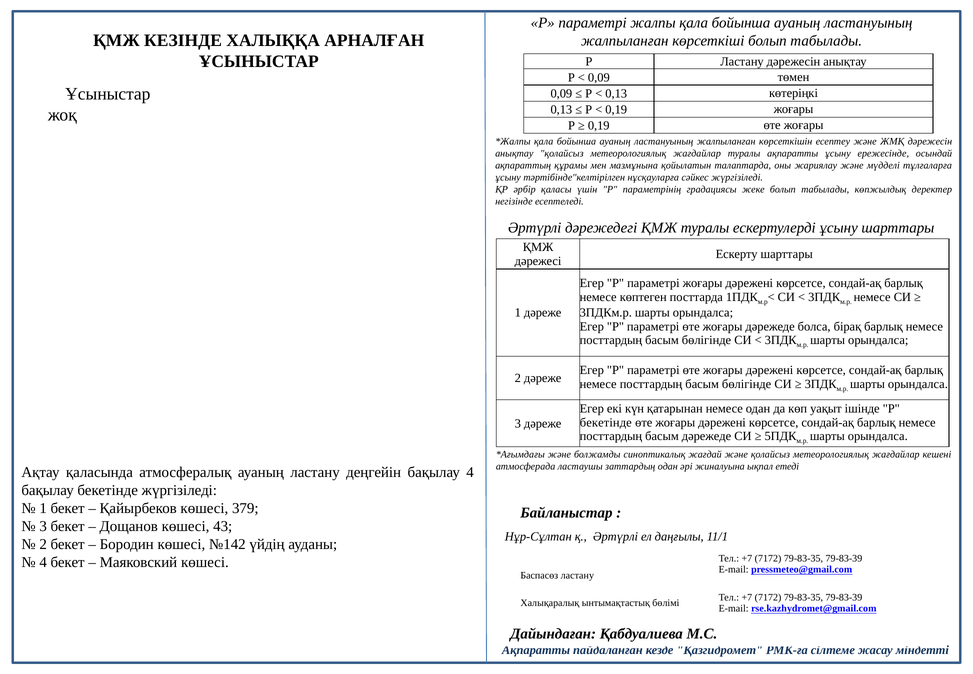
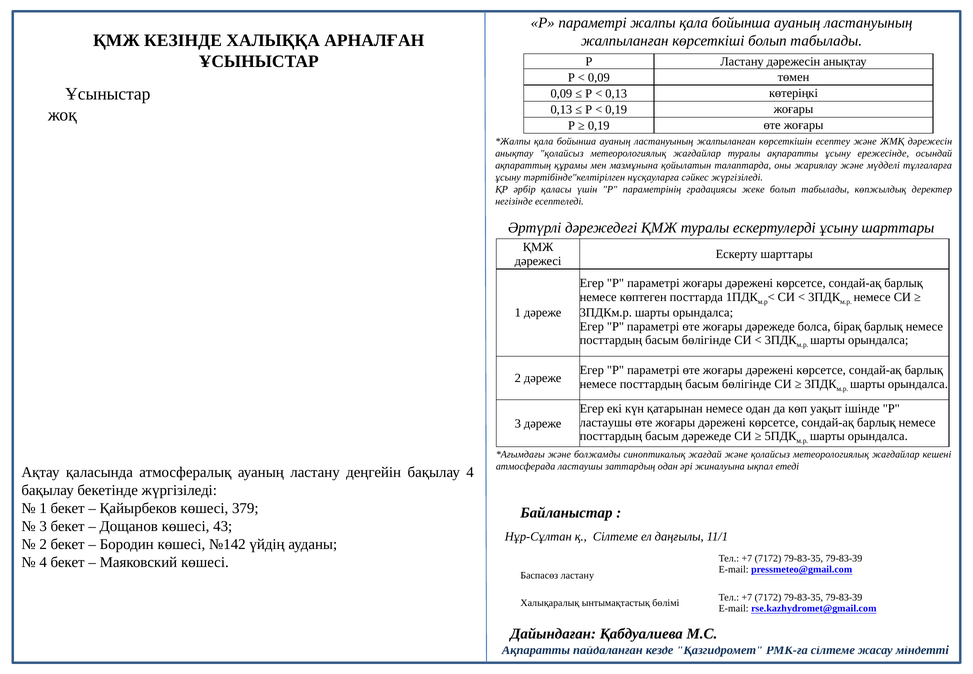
бекетінде: бекетінде -> ластаушы (606, 422)
қ Әртүрлі: Әртүрлі -> Сілтеме (615, 536)
